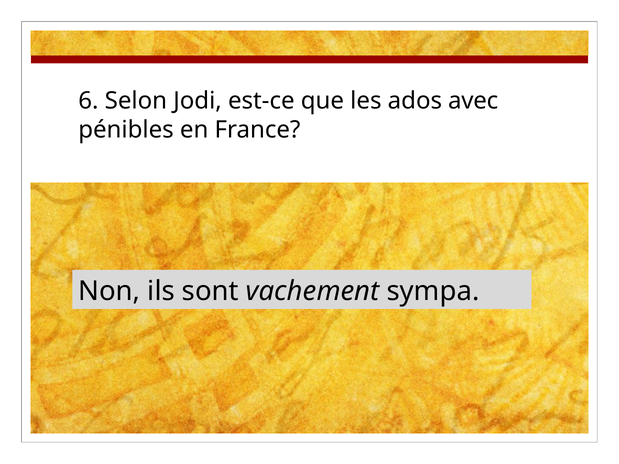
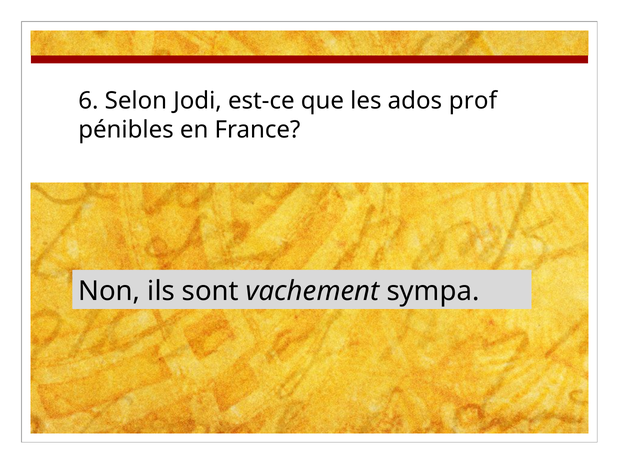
avec: avec -> prof (473, 101)
